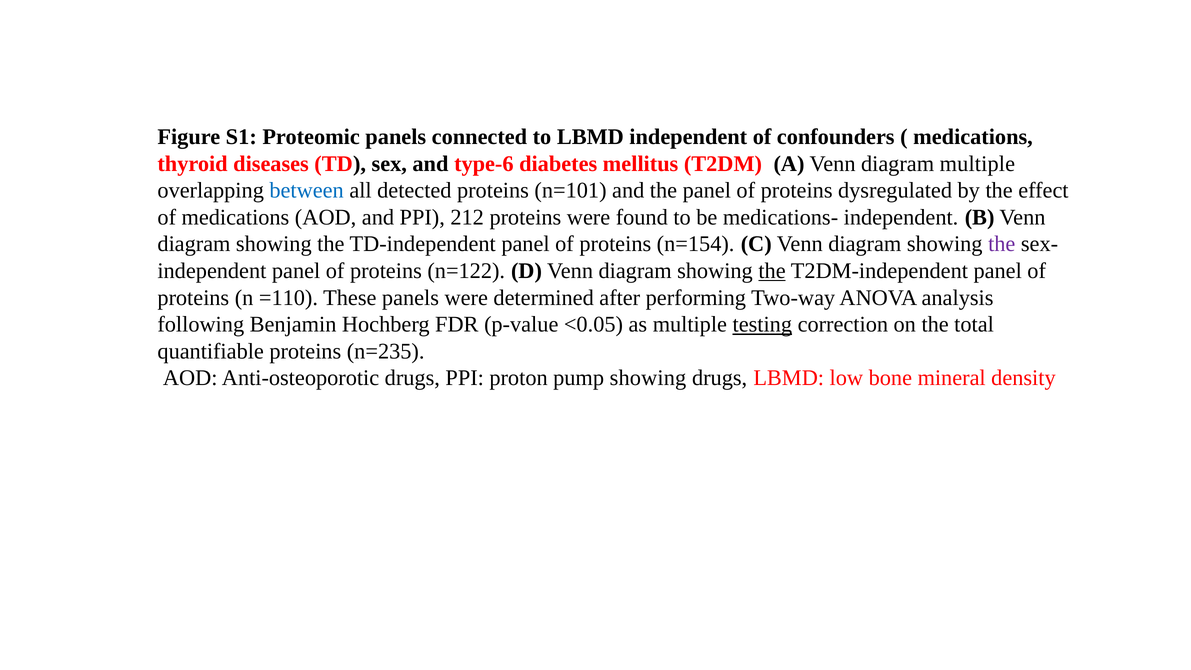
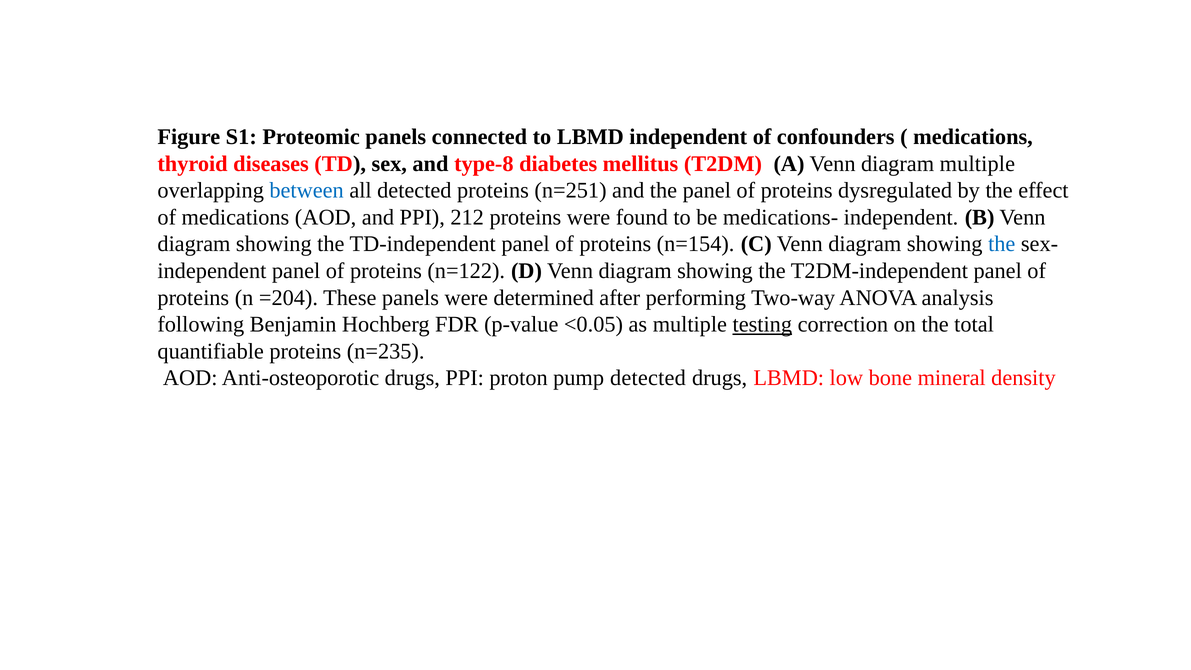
type-6: type-6 -> type-8 (484, 164)
n=101: n=101 -> n=251 (571, 190)
the colour: purple -> blue (1002, 244)
the underline: present -> none (772, 271)
=110: =110 -> =204 (288, 298)
pump showing: showing -> detected (648, 378)
